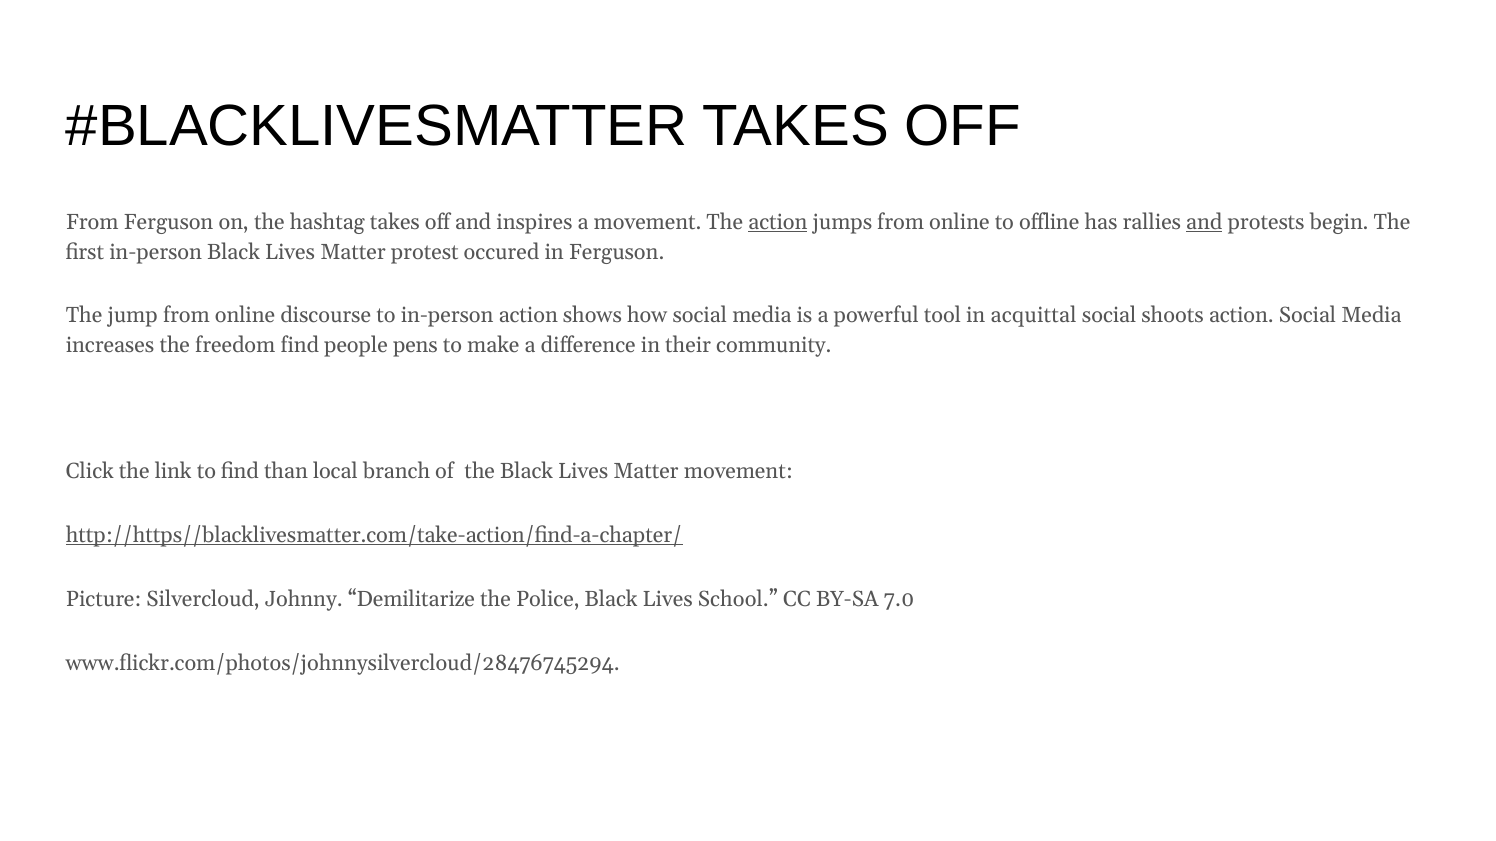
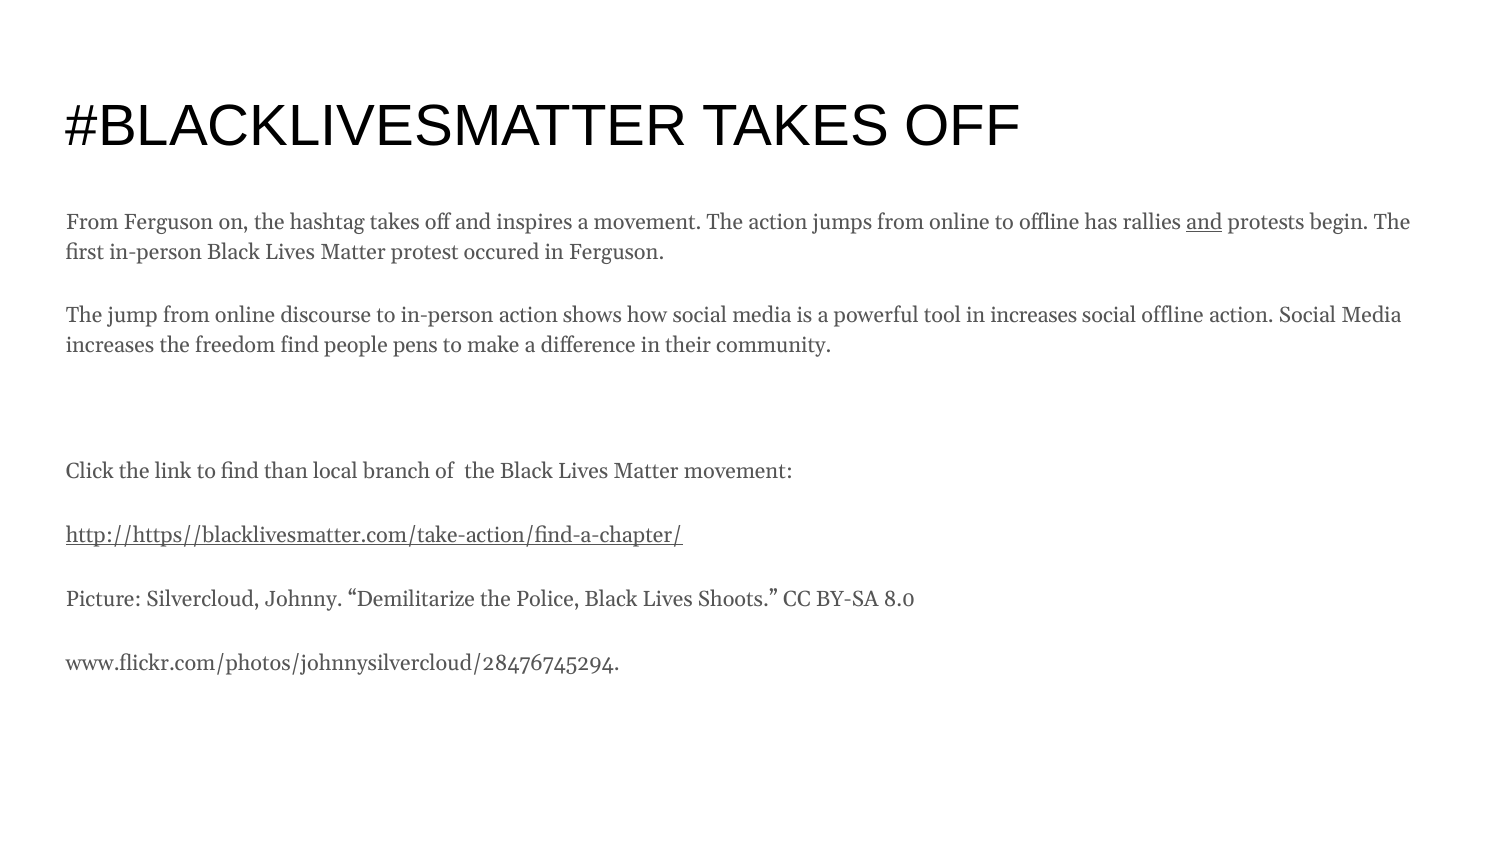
action underline: present -> none (778, 222)
in acquittal: acquittal -> increases (1034, 315)
social shoots: shoots -> offline (1172, 315)
School: School -> Shoots (738, 600)
7.0: 7.0 -> 8.0 (899, 600)
